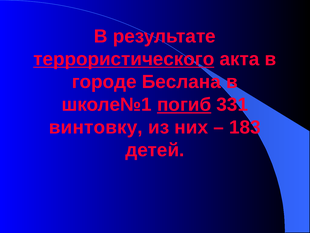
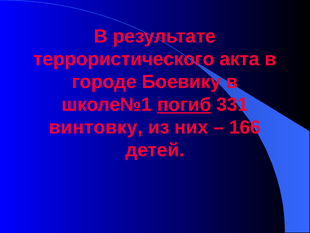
террористического underline: present -> none (124, 59)
Беслана: Беслана -> Боевику (181, 82)
183: 183 -> 166 (245, 127)
